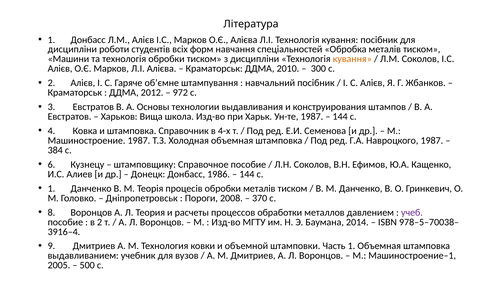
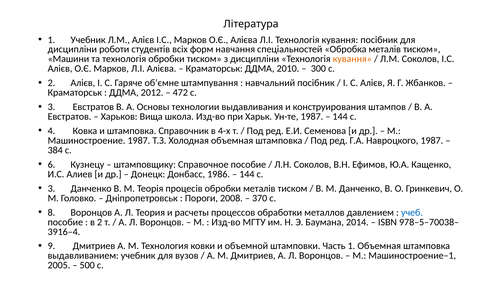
1 Донбасс: Донбасс -> Учебник (88, 40)
972: 972 -> 472 (180, 93)
1: 1 -> 3 (51, 189)
учеб colour: purple -> blue (412, 213)
